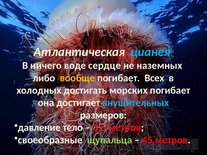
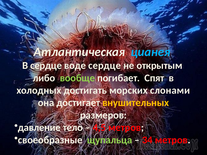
В ничего: ничего -> сердце (46, 66)
наземных: наземных -> открытым (159, 66)
вообще colour: yellow -> light green (77, 78)
Всех: Всех -> Спят (154, 78)
морских погибает: погибает -> слонами (170, 90)
внушительных colour: light blue -> yellow (136, 103)
3,5: 3,5 -> 4,5 (99, 128)
45: 45 -> 34 (147, 140)
